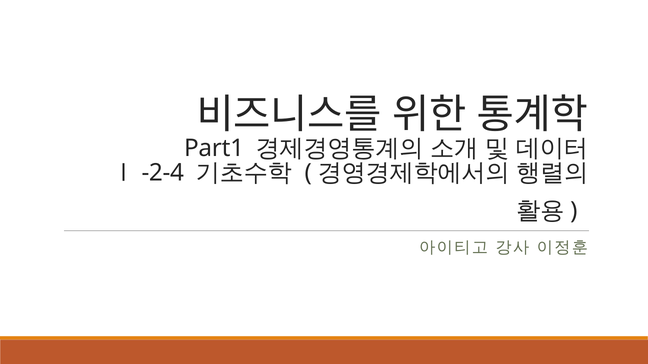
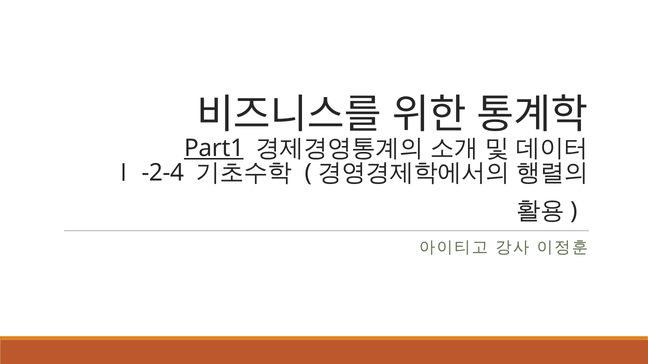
Part1 underline: none -> present (214, 148)
